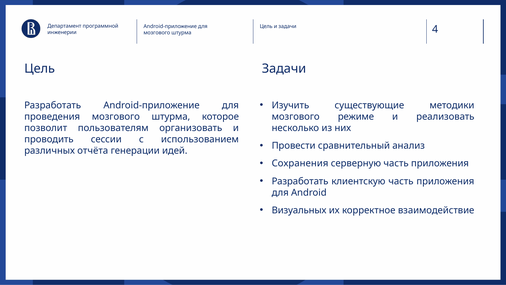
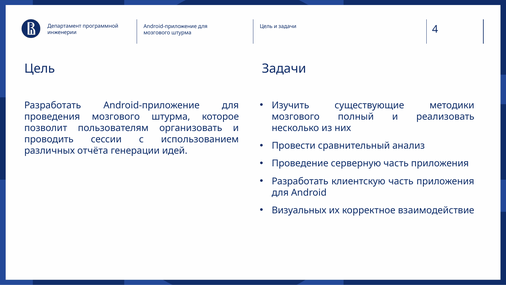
режиме: режиме -> полный (356, 116)
Сохранения: Сохранения -> Проведение (300, 163)
